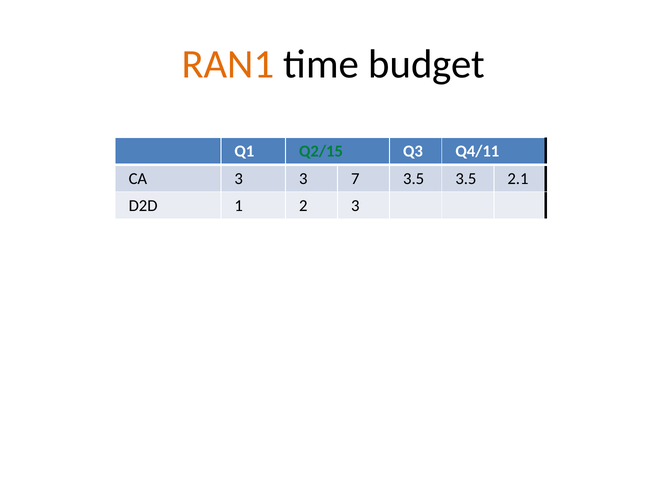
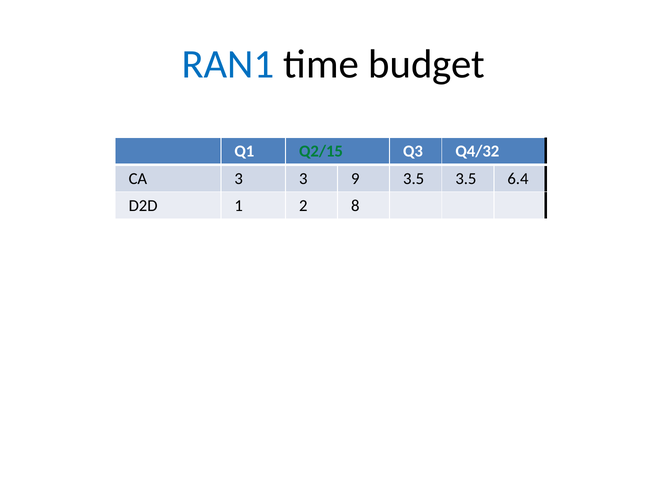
RAN1 colour: orange -> blue (228, 65)
Q4/11: Q4/11 -> Q4/32 (477, 152)
7: 7 -> 9 (355, 179)
2.1: 2.1 -> 6.4 (518, 179)
2 3: 3 -> 8 (355, 206)
